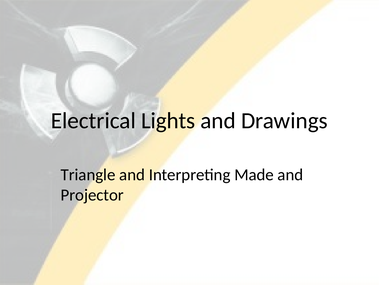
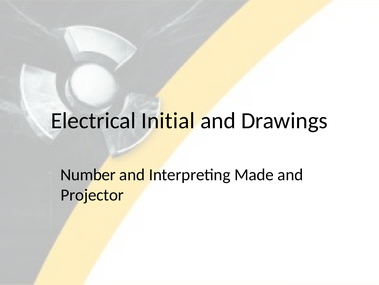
Lights: Lights -> Initial (168, 120)
Triangle: Triangle -> Number (88, 174)
